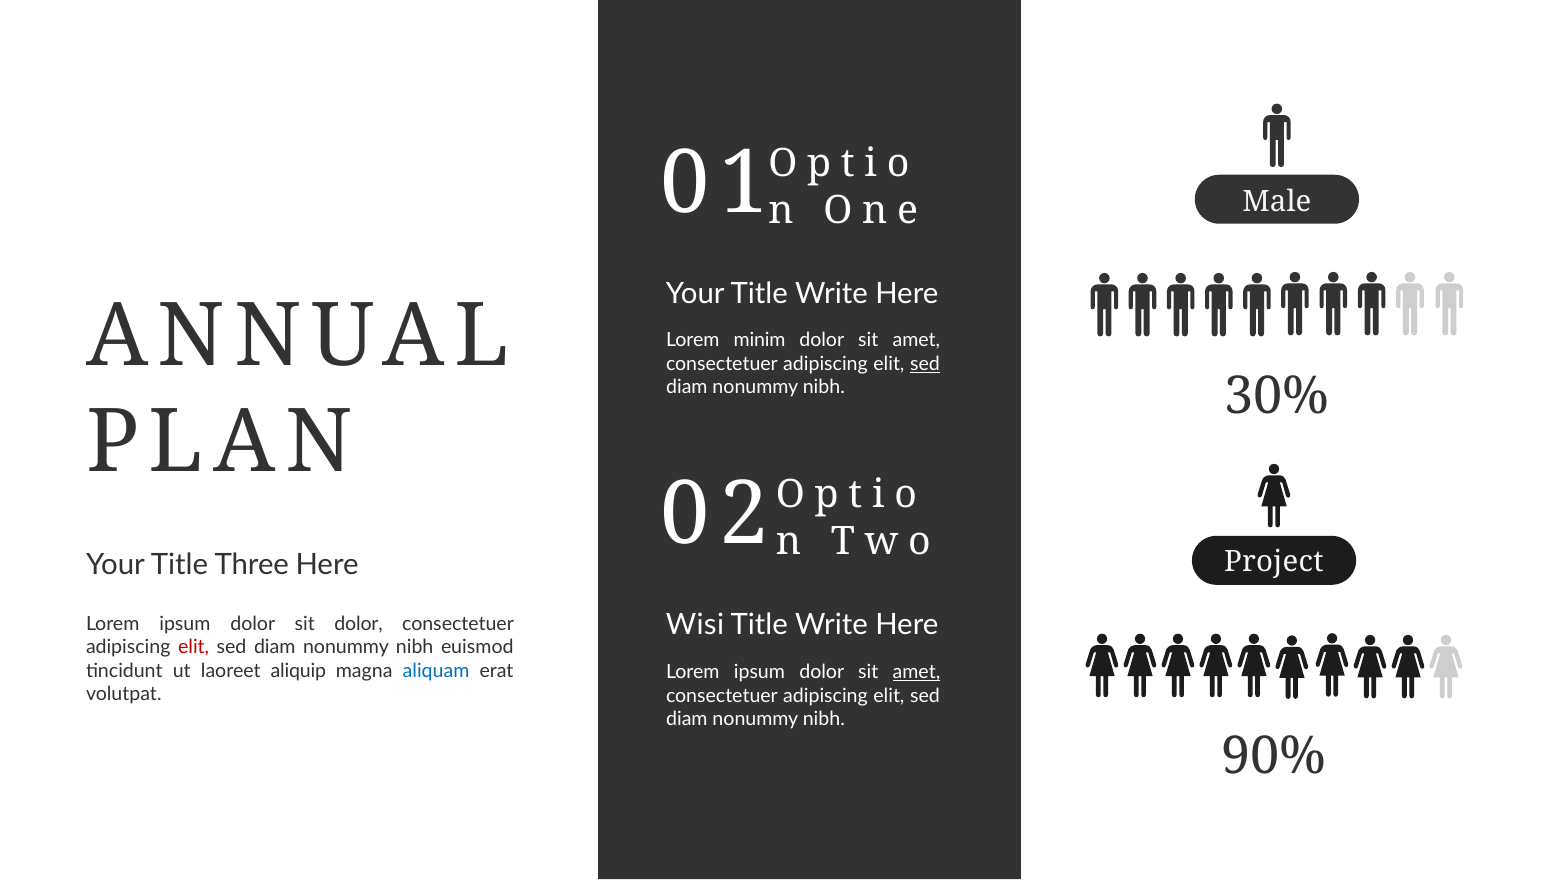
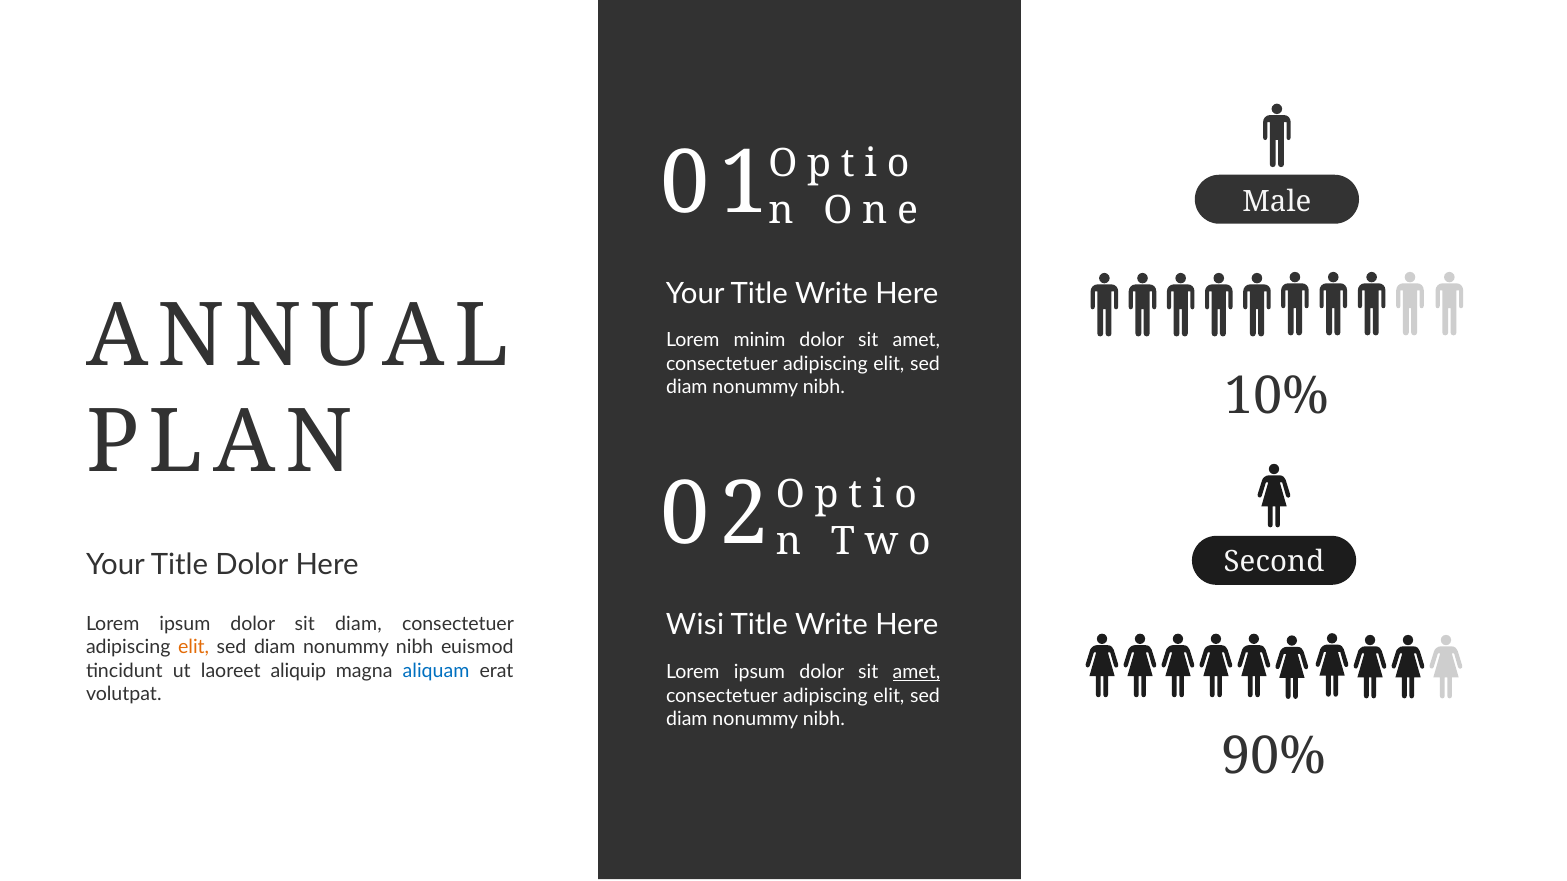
sed underline: present -> none (925, 364)
30%: 30% -> 10% (1277, 397)
Project: Project -> Second (1274, 562)
Title Three: Three -> Dolor (252, 565)
sit dolor: dolor -> diam (358, 624)
elit colour: red -> orange (194, 648)
